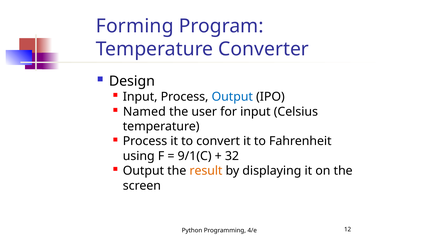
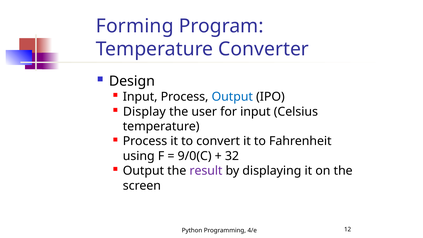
Named: Named -> Display (144, 112)
9/1(C: 9/1(C -> 9/0(C (195, 156)
result colour: orange -> purple (206, 171)
